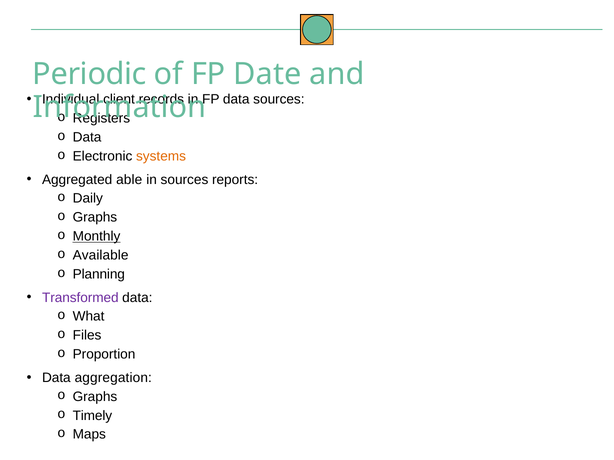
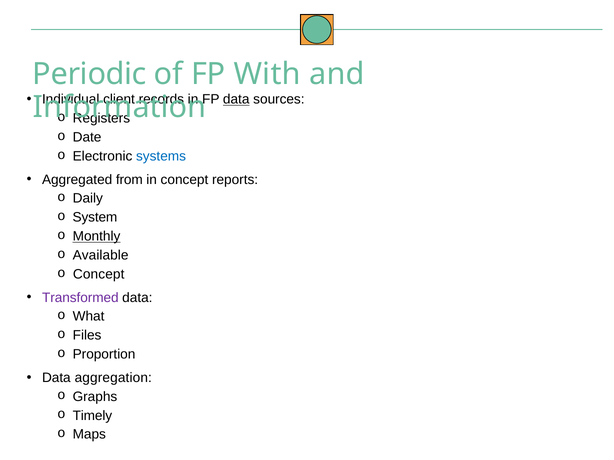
Date: Date -> With (267, 74)
data underline: none -> present (236, 100)
Data: Data -> Date (87, 137)
systems colour: orange -> blue (161, 156)
able: able -> from (129, 180)
in sources: sources -> concept (184, 180)
Graphs: Graphs -> System (95, 218)
Planning: Planning -> Concept (99, 275)
